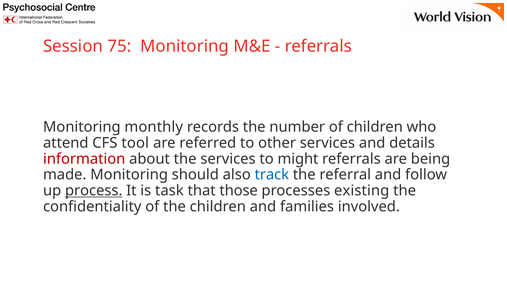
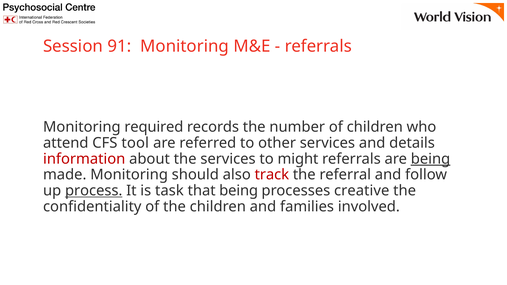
75: 75 -> 91 (119, 46)
monthly: monthly -> required (154, 127)
being underline: none -> present (431, 159)
track colour: blue -> red (272, 175)
that those: those -> being (239, 191)
existing: existing -> creative (362, 191)
